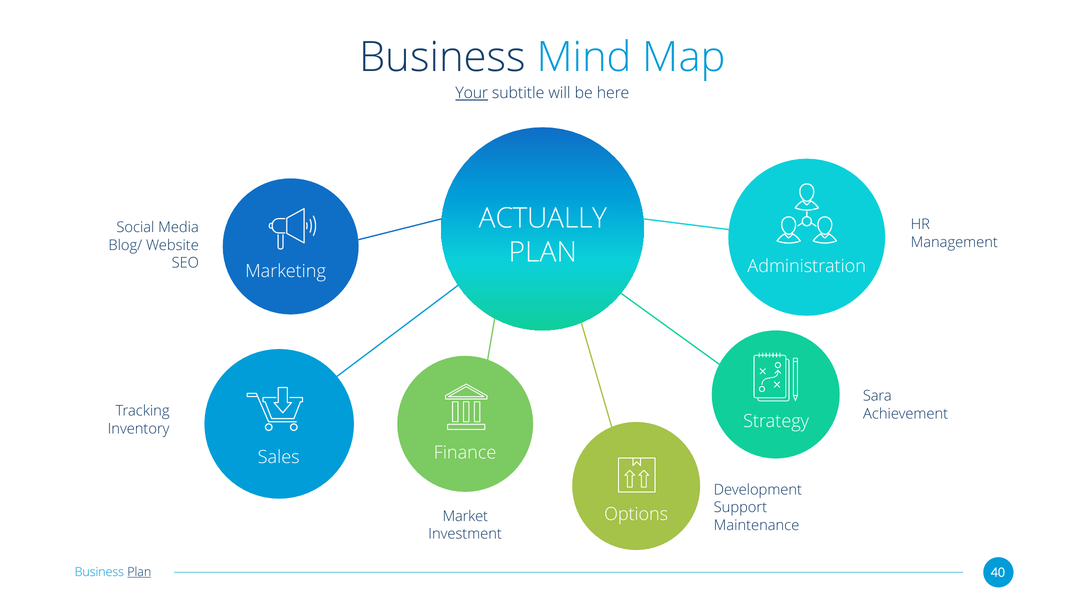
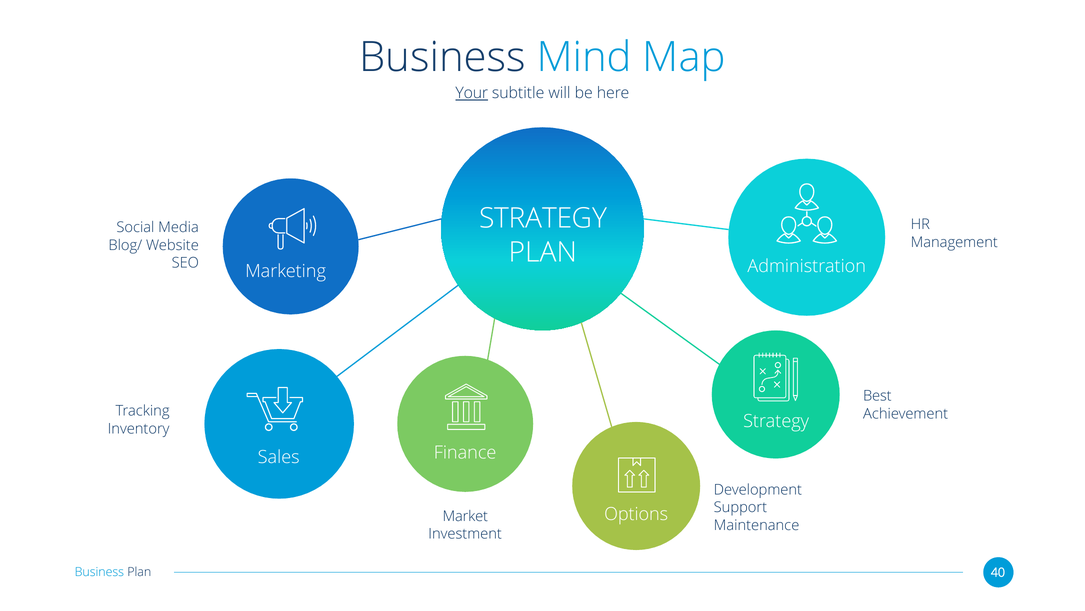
ACTUALLY: ACTUALLY -> STRATEGY (543, 218)
Sara: Sara -> Best (877, 396)
Plan underline: present -> none (139, 571)
